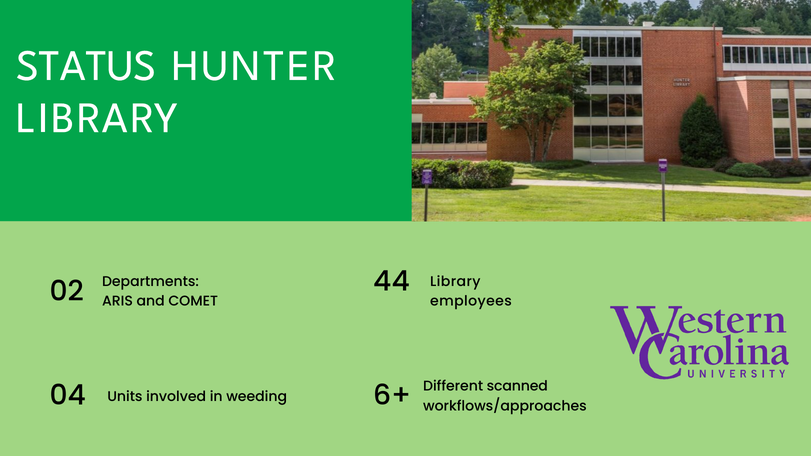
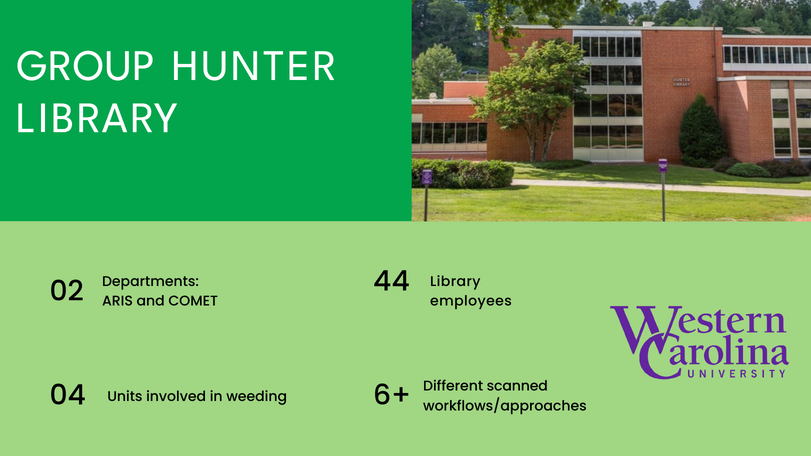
STATUS: STATUS -> GROUP (86, 66)
